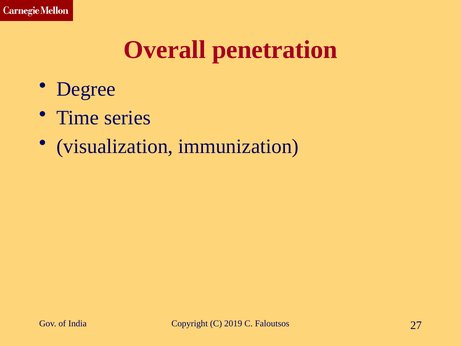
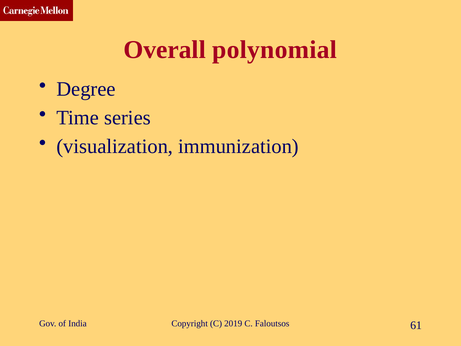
penetration: penetration -> polynomial (275, 50)
27: 27 -> 61 (416, 325)
